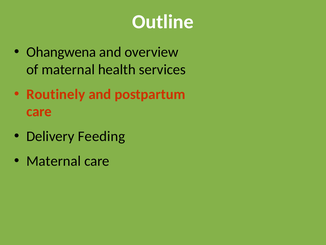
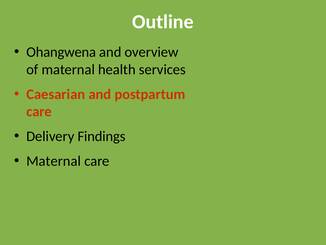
Routinely: Routinely -> Caesarian (56, 94)
Feeding: Feeding -> Findings (102, 136)
